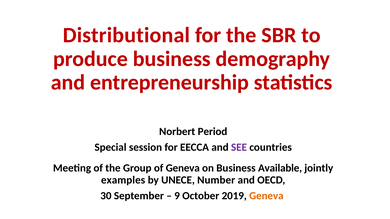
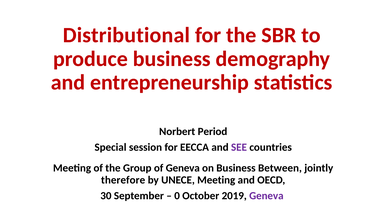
Available: Available -> Between (280, 168)
examples: examples -> therefore (123, 180)
UNECE Number: Number -> Meeting (216, 180)
9: 9 -> 0 (177, 196)
Geneva colour: orange -> purple (266, 196)
